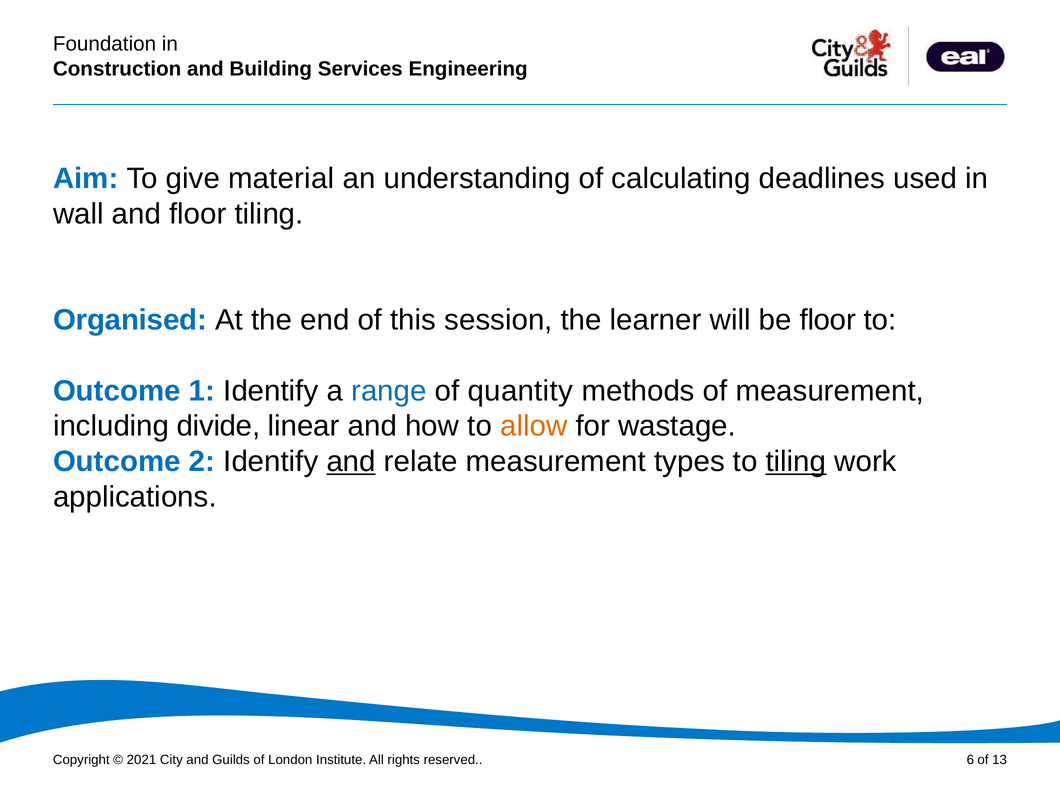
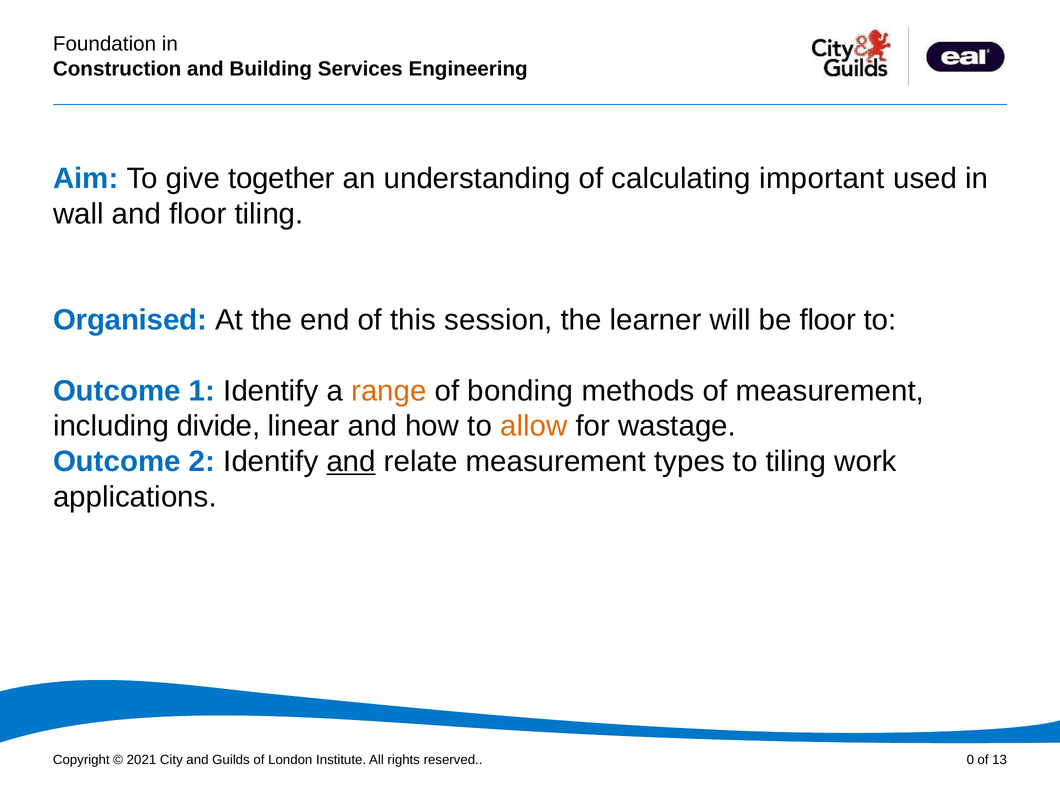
material: material -> together (281, 179)
deadlines: deadlines -> important (822, 179)
range colour: blue -> orange (389, 391)
quantity: quantity -> bonding (520, 391)
tiling underline: present -> none (796, 462)
6: 6 -> 0 (970, 760)
